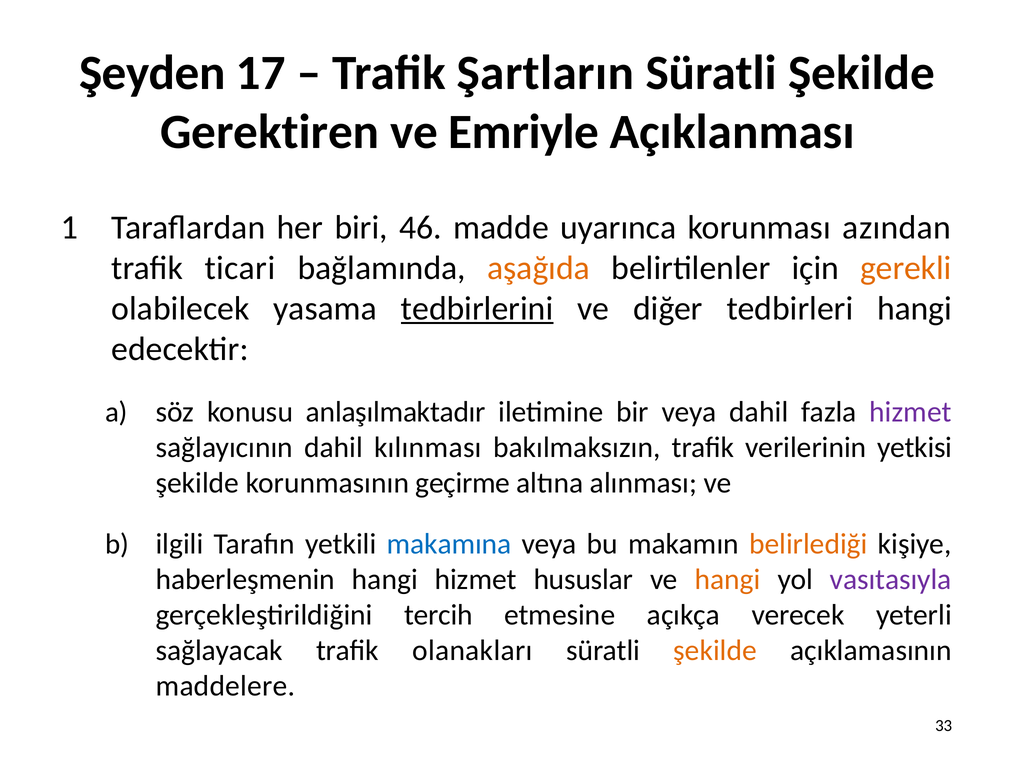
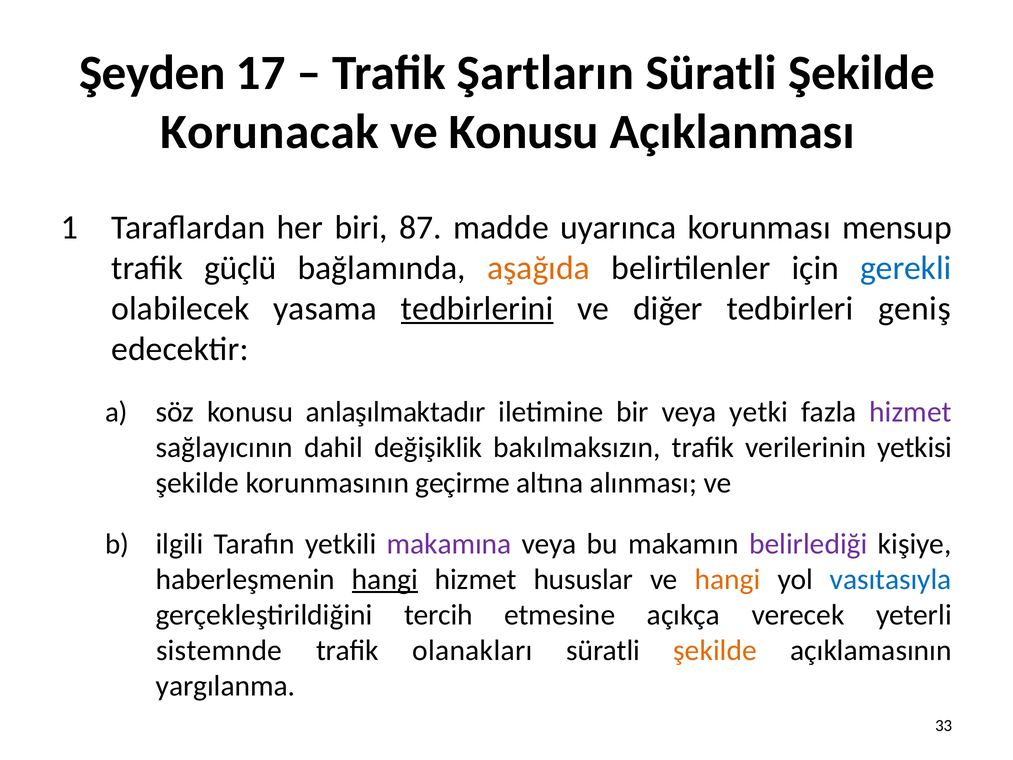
Gerektiren: Gerektiren -> Korunacak (269, 132)
ve Emriyle: Emriyle -> Konusu (524, 132)
46: 46 -> 87 (421, 227)
azından: azından -> mensup (897, 227)
ticari: ticari -> güçlü (240, 268)
gerekli colour: orange -> blue (906, 268)
tedbirleri hangi: hangi -> geniş (914, 309)
veya dahil: dahil -> yetki (759, 412)
kılınması: kılınması -> değişiklik (428, 447)
makamına colour: blue -> purple (449, 544)
belirlediği colour: orange -> purple (808, 544)
hangi underline: none -> present (385, 579)
vasıtasıyla colour: purple -> blue (891, 579)
sağlayacak: sağlayacak -> sistemnde (219, 650)
maddelere: maddelere -> yargılanma (225, 686)
